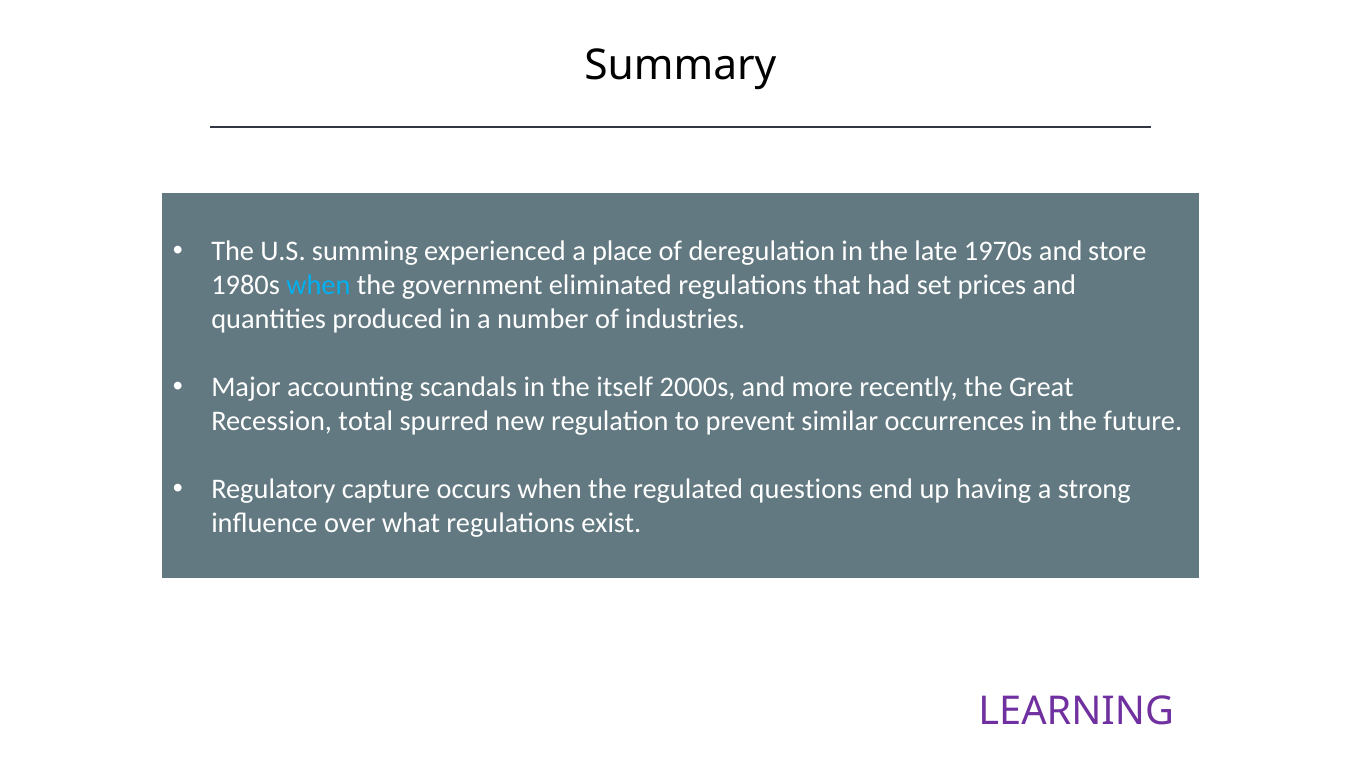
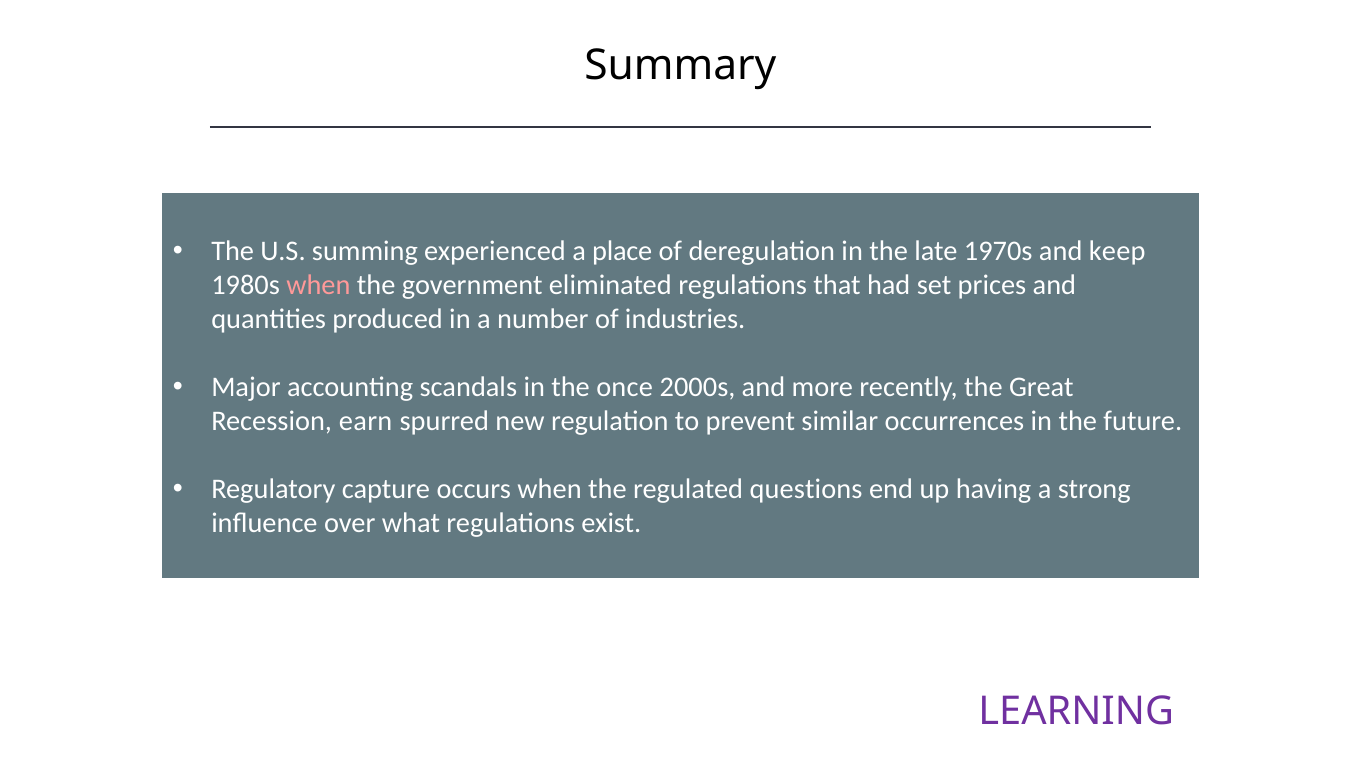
store: store -> keep (1117, 251)
when colour: light blue -> pink (318, 285)
itself: itself -> once (625, 388)
total: total -> earn (366, 422)
